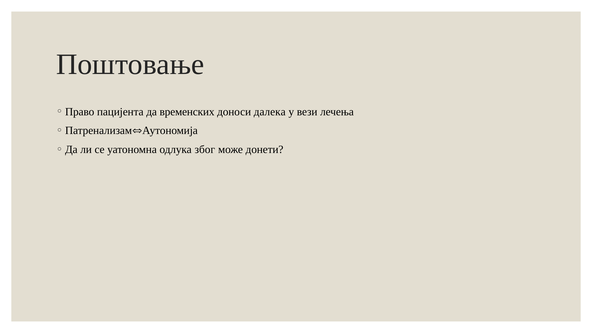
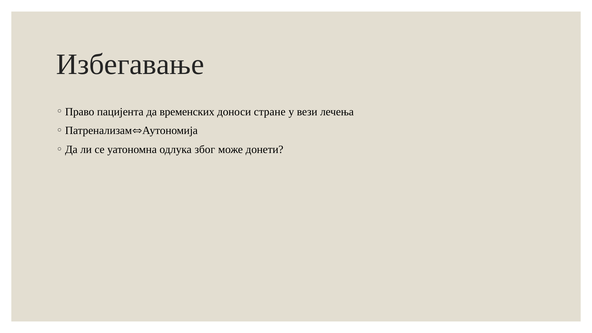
Поштовање: Поштовање -> Избегавање (130, 64)
далека: далека -> стране (270, 112)
